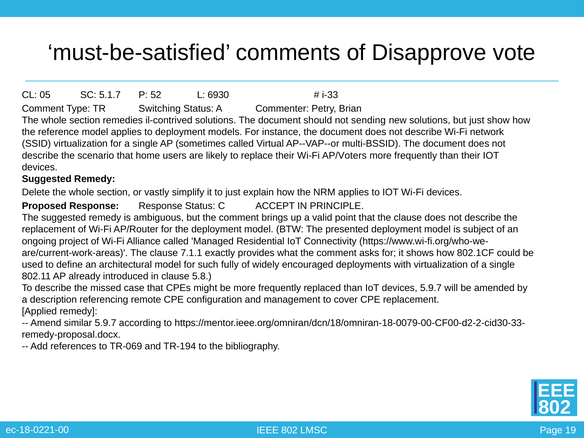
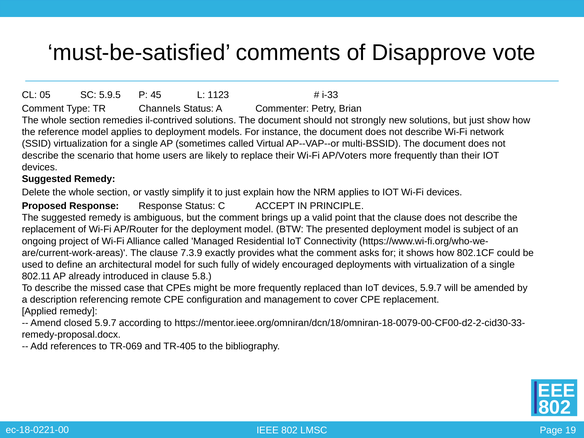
5.1.7: 5.1.7 -> 5.9.5 (110, 95)
52: 52 -> 45 (156, 95)
6930: 6930 -> 1123 (218, 95)
Switching: Switching -> Channels (160, 109)
sending: sending -> strongly (368, 120)
7.1.1: 7.1.1 -> 7.3.9 (191, 253)
similar: similar -> closed (78, 323)
TR-194: TR-194 -> TR-405 (180, 346)
